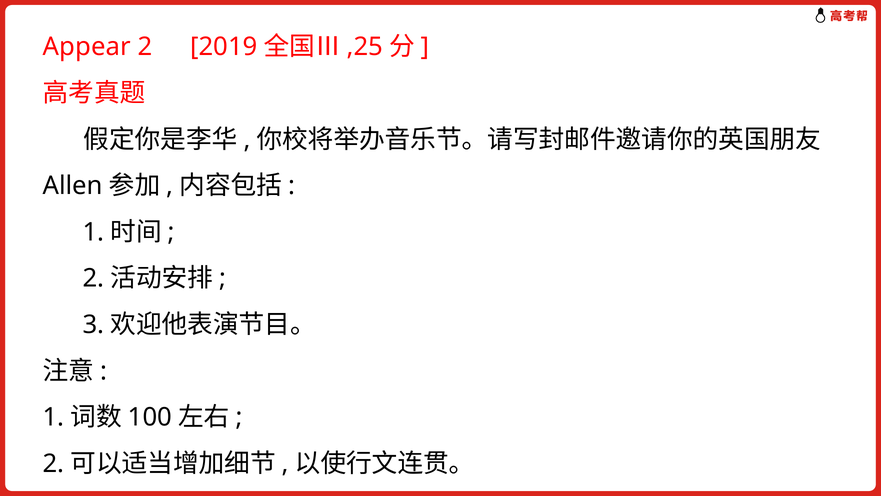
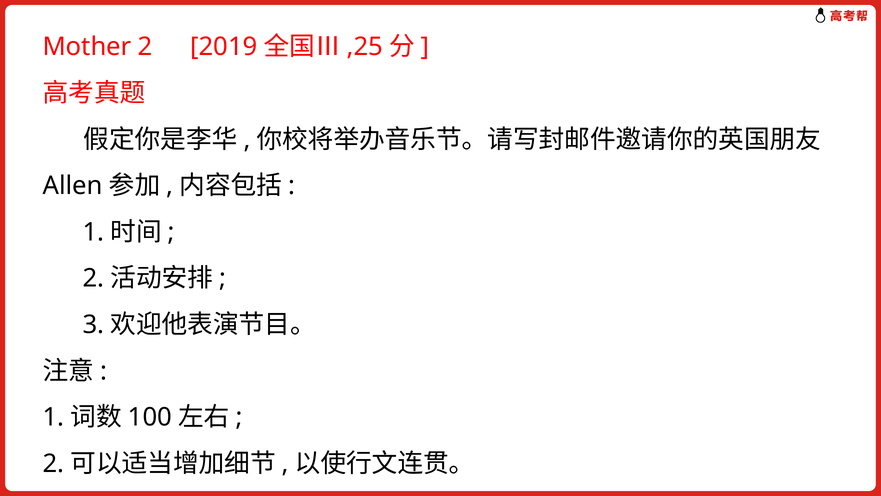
Appear: Appear -> Mother (87, 47)
